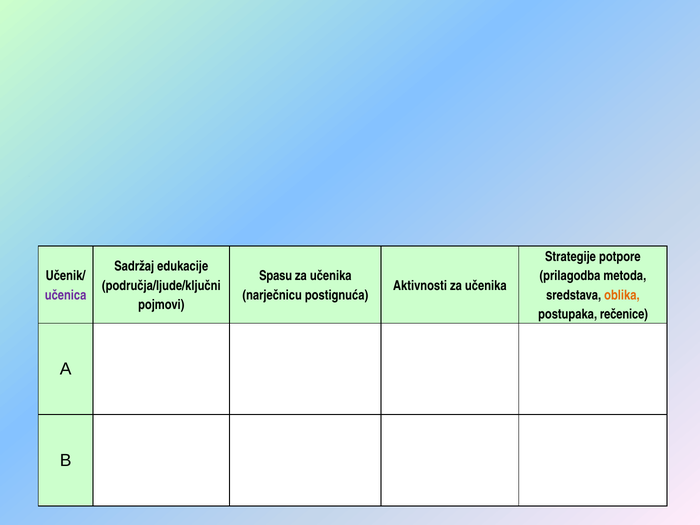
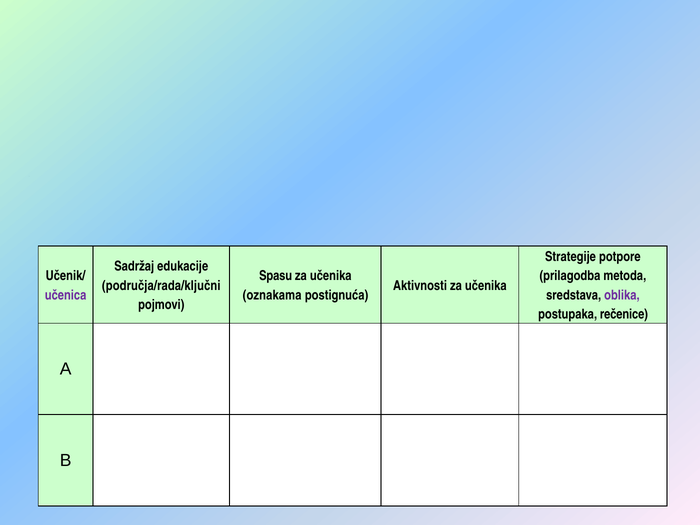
područja/ljude/ključni: područja/ljude/ključni -> područja/rada/ključni (161, 286)
narječnicu: narječnicu -> oznakama (272, 295)
oblika colour: orange -> purple (622, 295)
